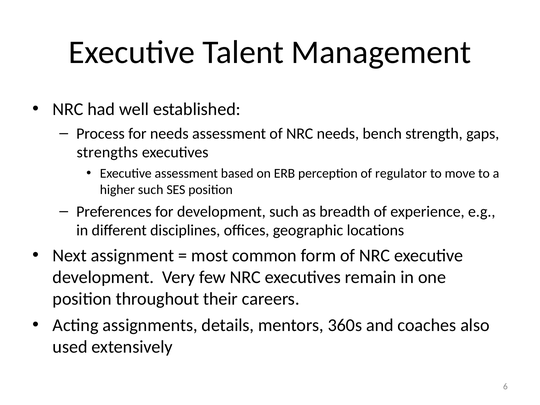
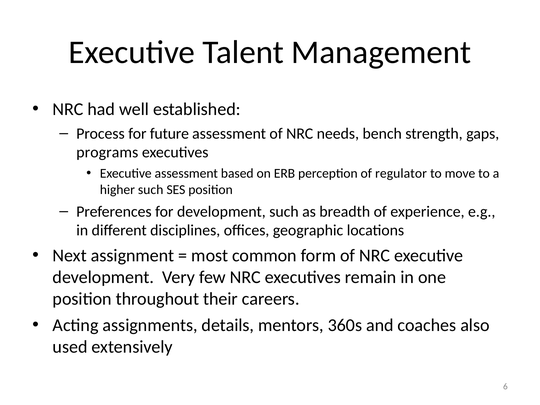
for needs: needs -> future (169, 134)
strengths: strengths -> programs (107, 152)
